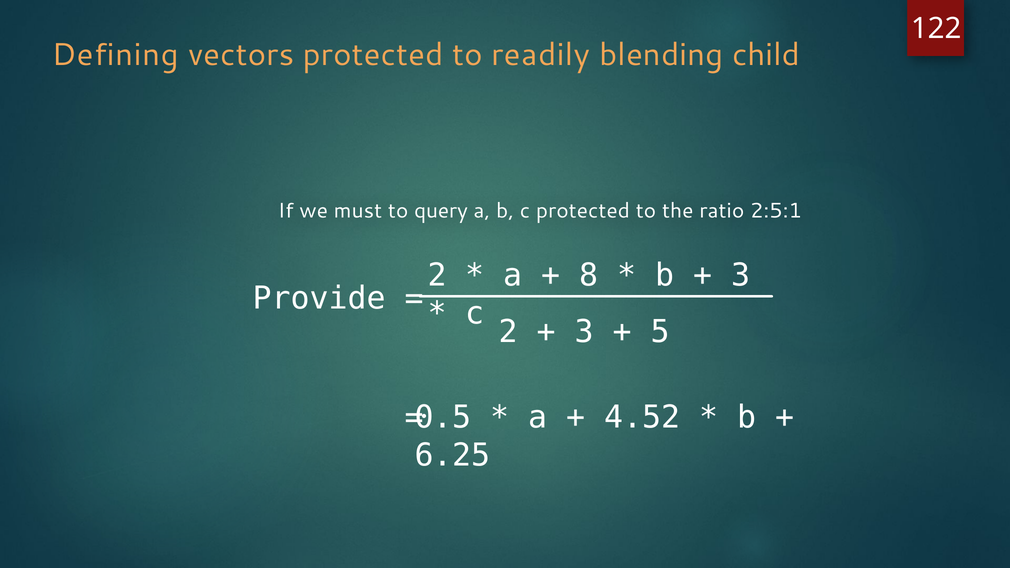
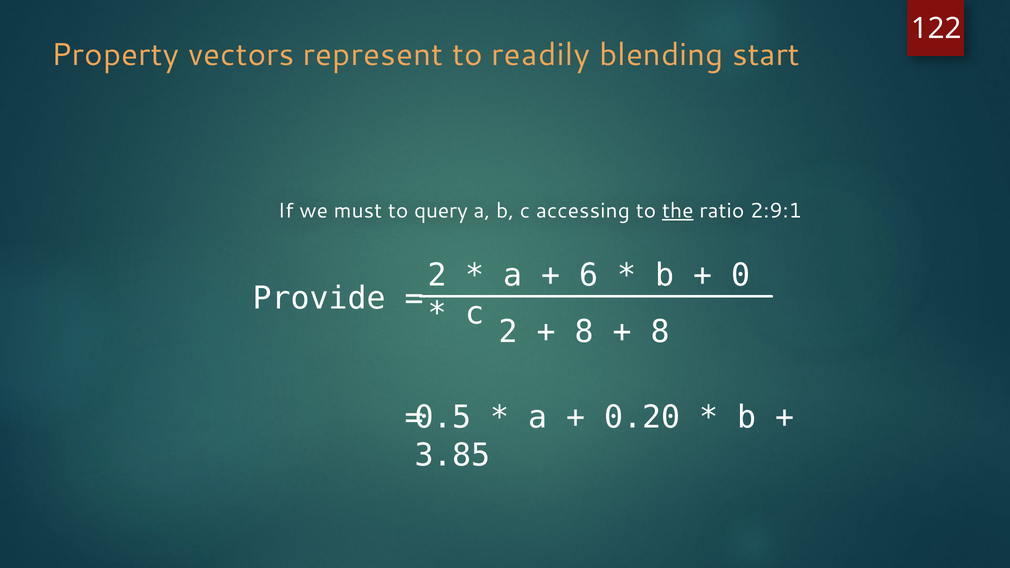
Defining: Defining -> Property (115, 55)
vectors protected: protected -> represent (373, 55)
child: child -> start (766, 55)
c protected: protected -> accessing (583, 211)
the underline: none -> present (678, 211)
2:5:1: 2:5:1 -> 2:9:1 (776, 211)
8: 8 -> 6 (589, 275)
3: 3 -> 0 (741, 275)
3: 3 -> 8 (584, 332)
5: 5 -> 8 (660, 332)
4.52: 4.52 -> 0.20 (642, 417)
6.25: 6.25 -> 3.85 (452, 455)
